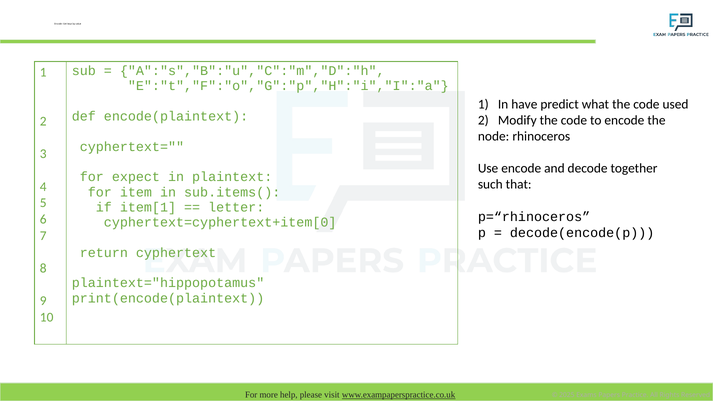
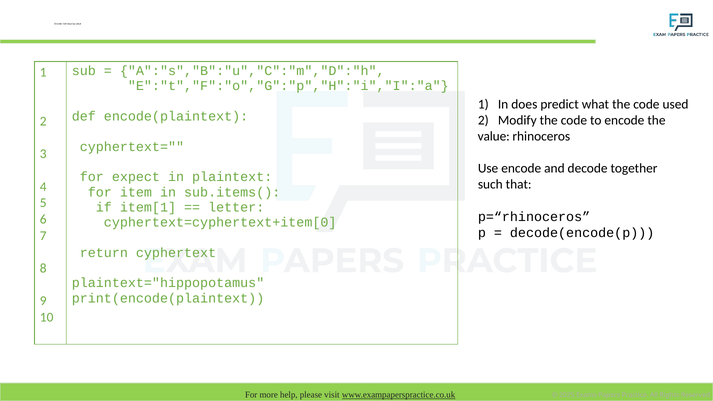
have: have -> does (524, 104)
node: node -> value (494, 136)
